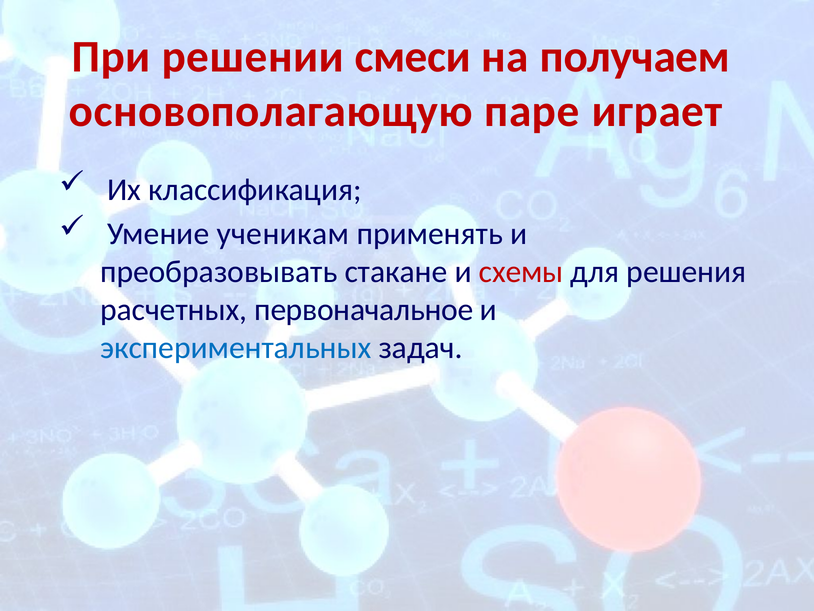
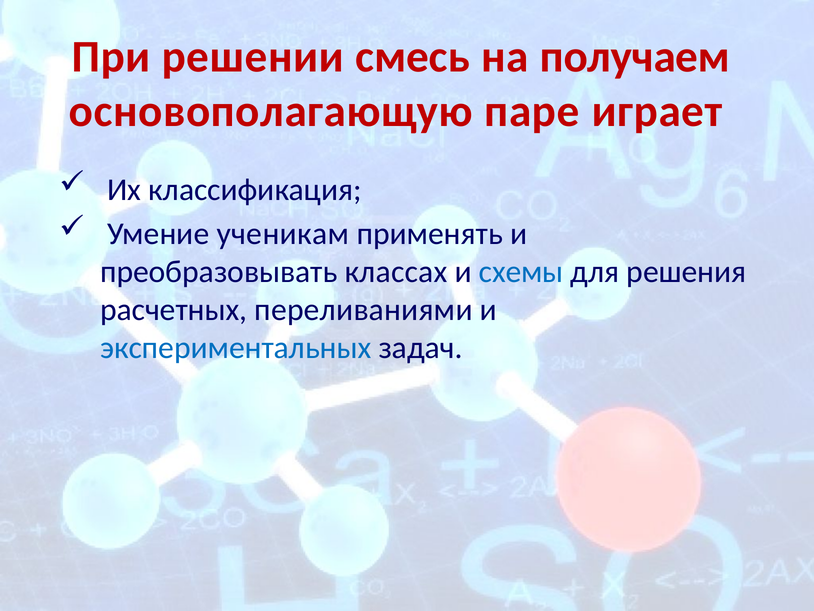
смеси: смеси -> смесь (413, 57)
стакане: стакане -> классах (396, 272)
схемы colour: red -> blue (521, 272)
первоначальное: первоначальное -> переливаниями (364, 310)
